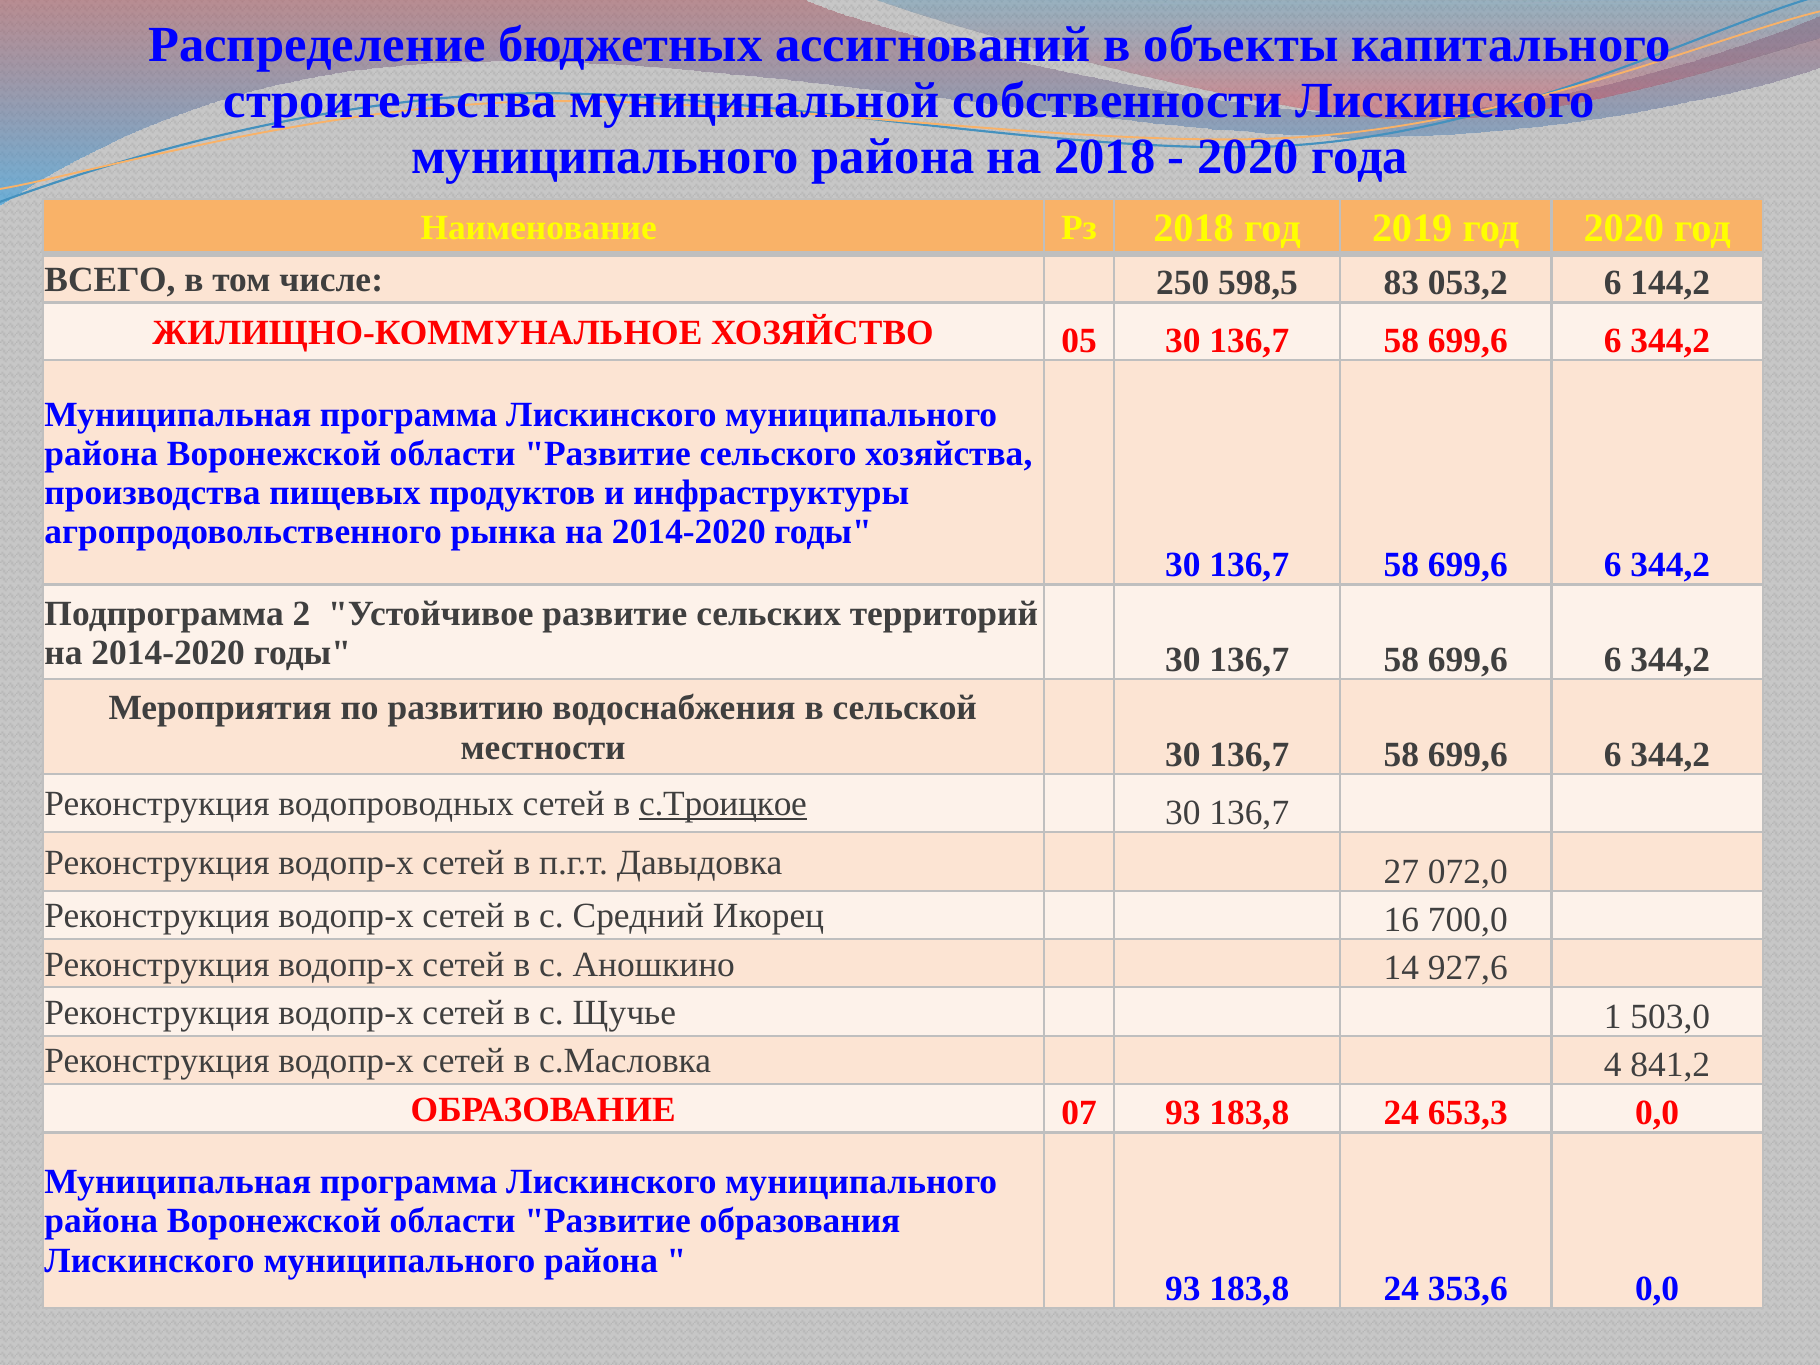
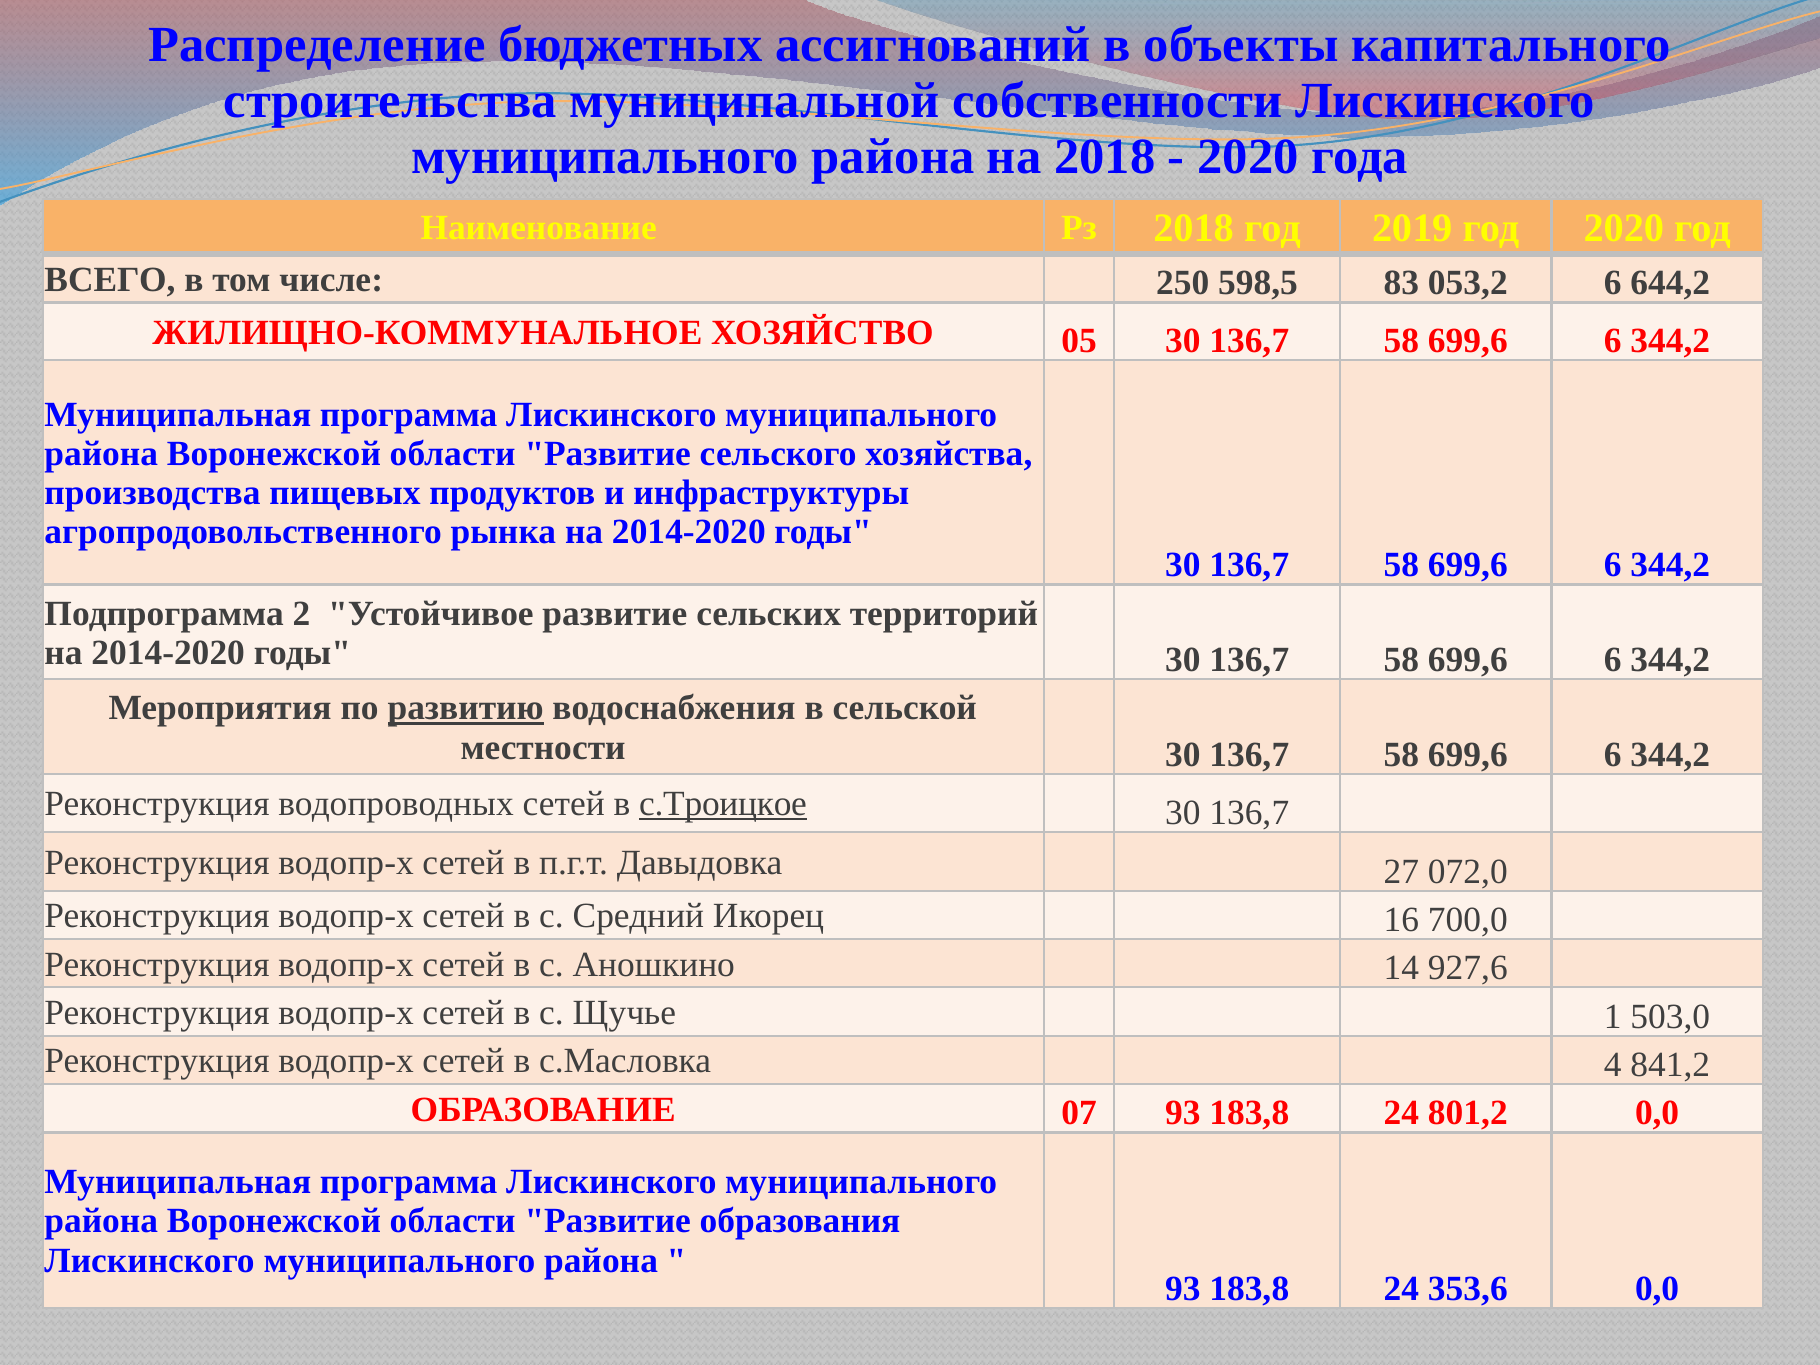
144,2: 144,2 -> 644,2 (1670, 283)
развитию underline: none -> present (466, 708)
653,3: 653,3 -> 801,2 (1468, 1113)
